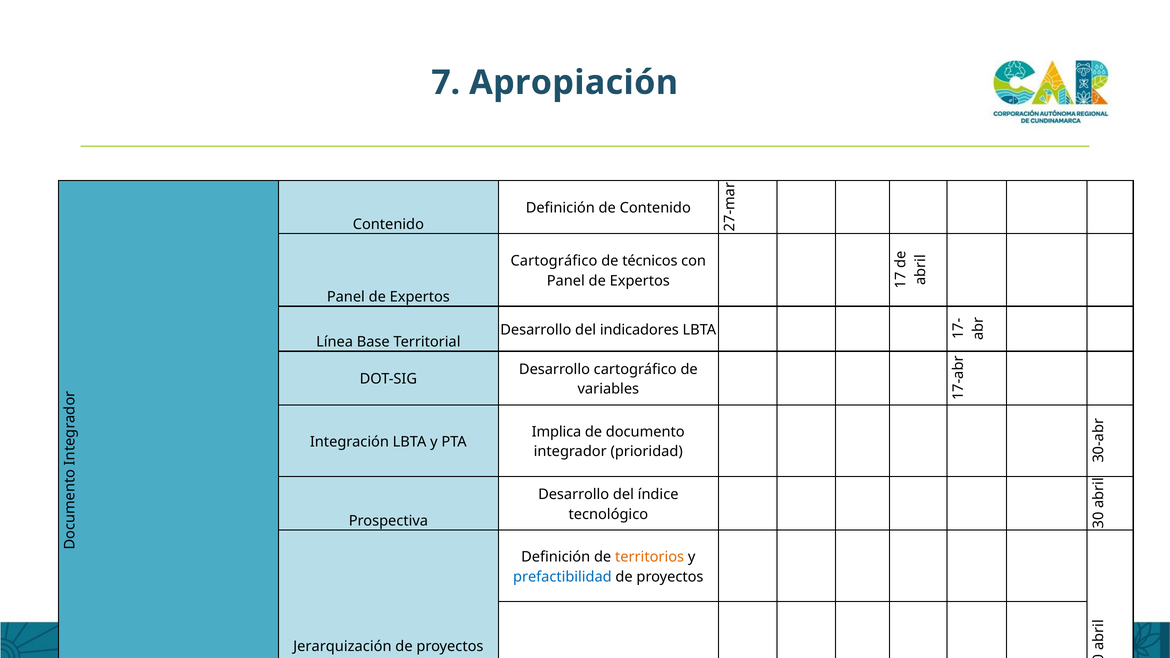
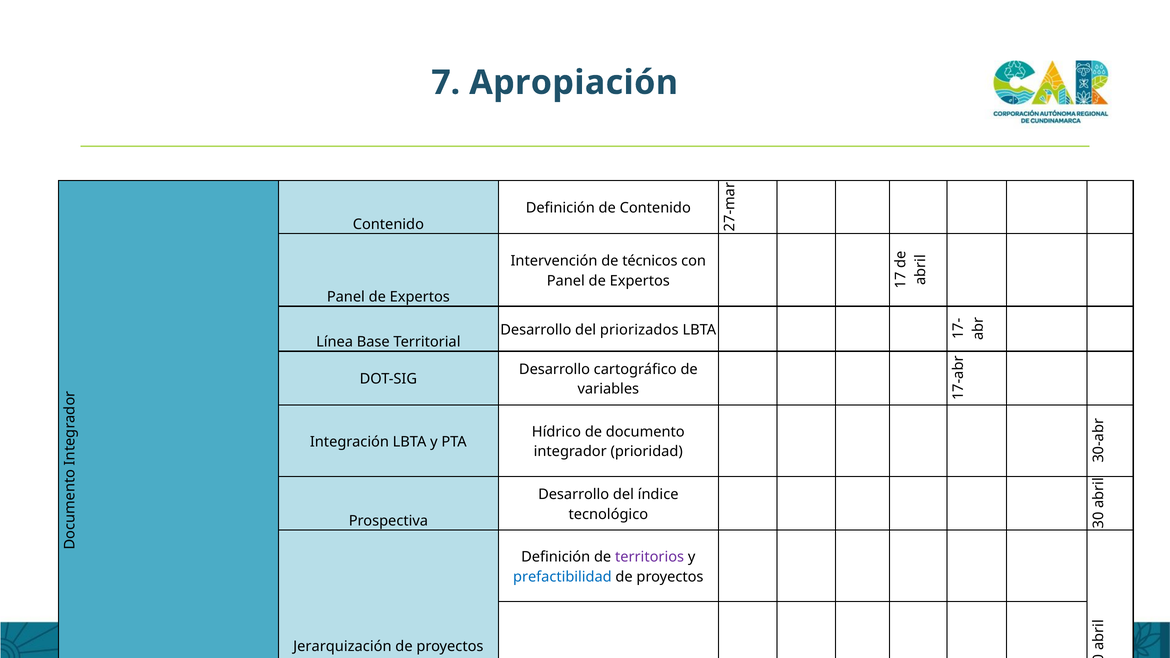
Cartográfico: Cartográfico -> Intervención (554, 261)
indicadores: indicadores -> priorizados (639, 330)
Implica: Implica -> Hídrico (556, 432)
territorios colour: orange -> purple (650, 557)
